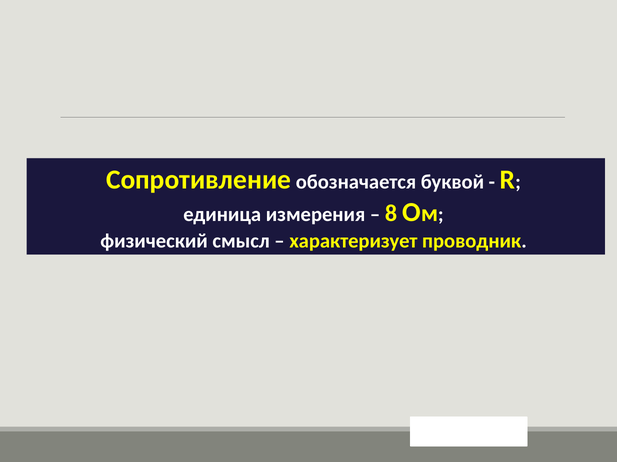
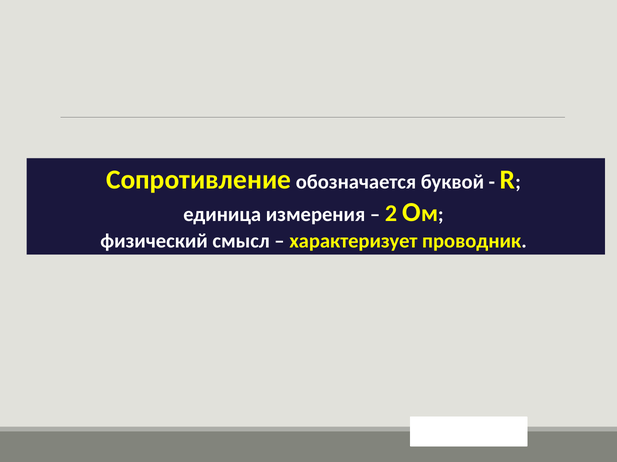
8: 8 -> 2 (391, 214)
